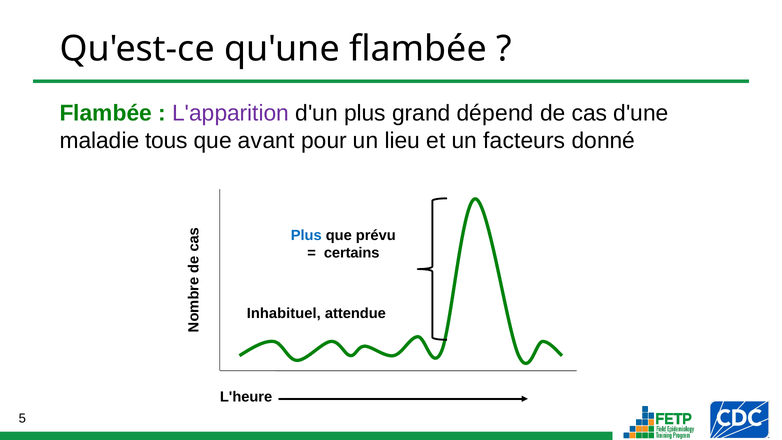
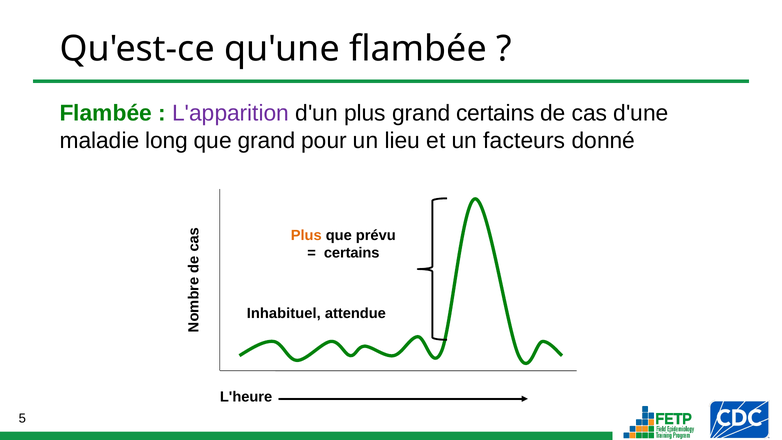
grand dépend: dépend -> certains (495, 113)
tous: tous -> long (167, 140)
que avant: avant -> grand (267, 140)
Plus colour: blue -> orange (306, 235)
